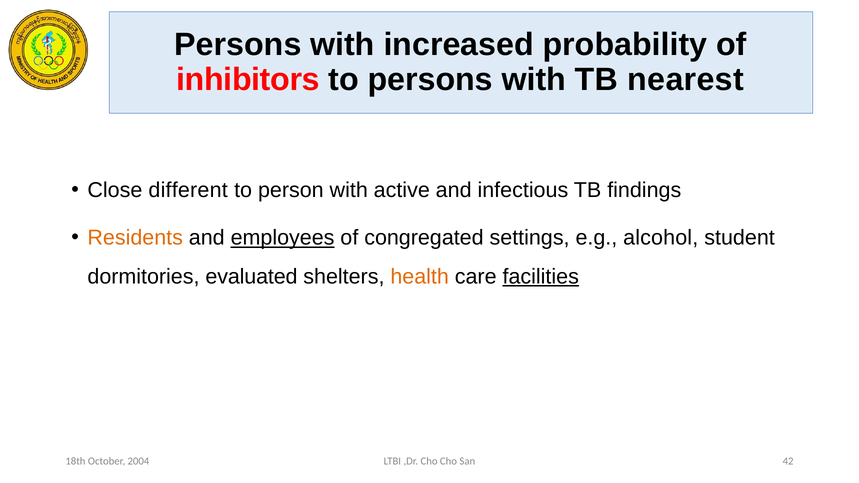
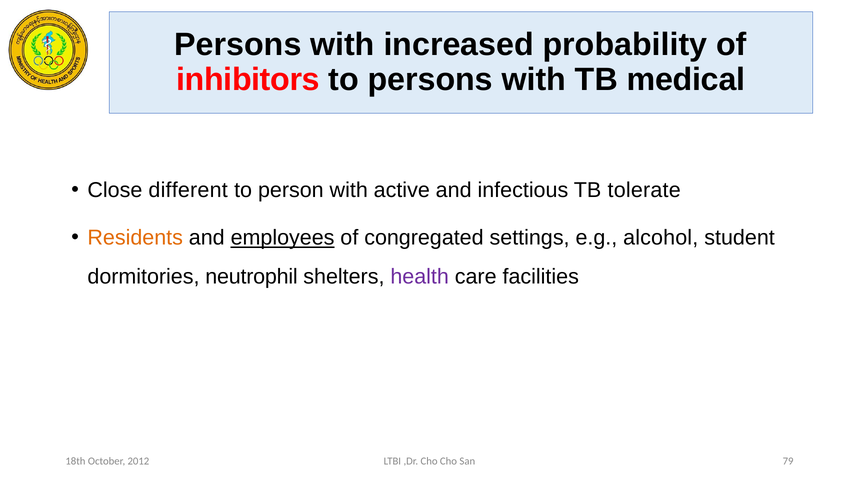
nearest: nearest -> medical (686, 80)
findings: findings -> tolerate (644, 190)
evaluated: evaluated -> neutrophil (252, 277)
health colour: orange -> purple (420, 277)
facilities underline: present -> none (541, 277)
42: 42 -> 79 (788, 461)
2004: 2004 -> 2012 (138, 461)
